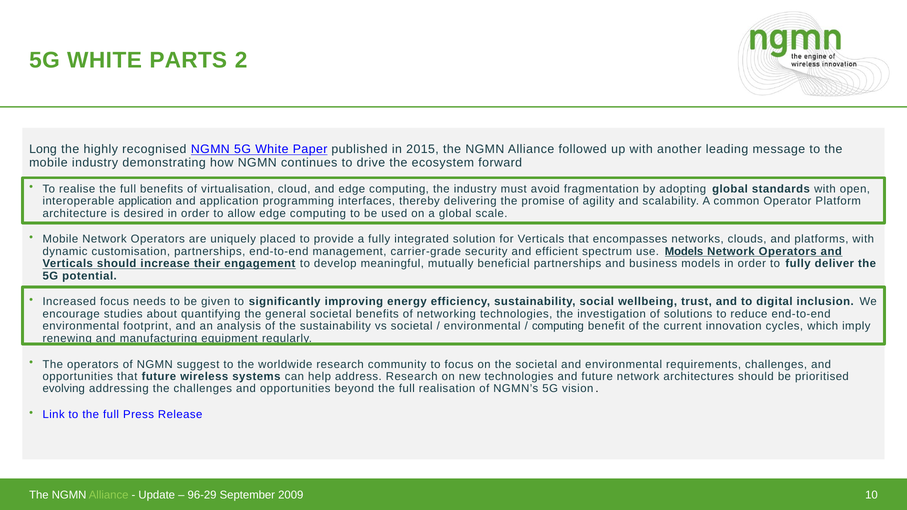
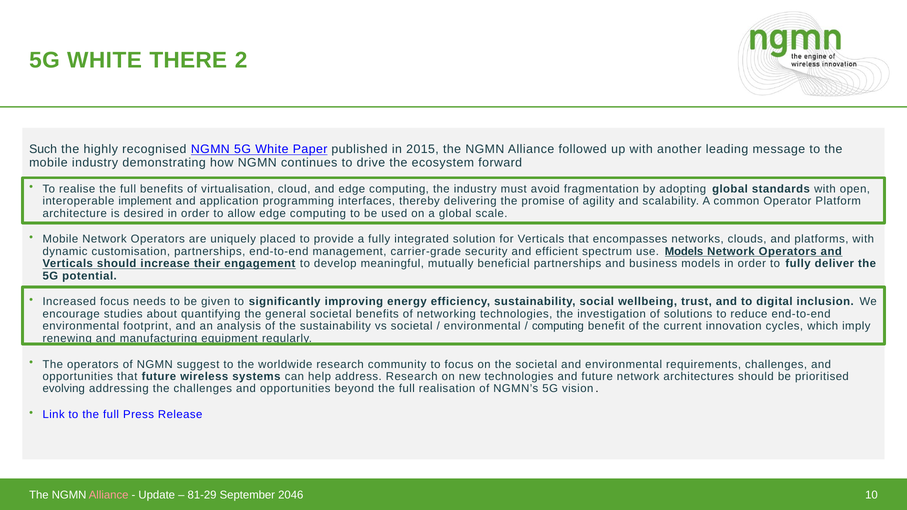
PARTS: PARTS -> THERE (188, 60)
Long: Long -> Such (43, 149)
interoperable application: application -> implement (145, 201)
Alliance colour: light green -> pink (109, 495)
96-29: 96-29 -> 81-29 (202, 495)
2009: 2009 -> 2046 (291, 495)
